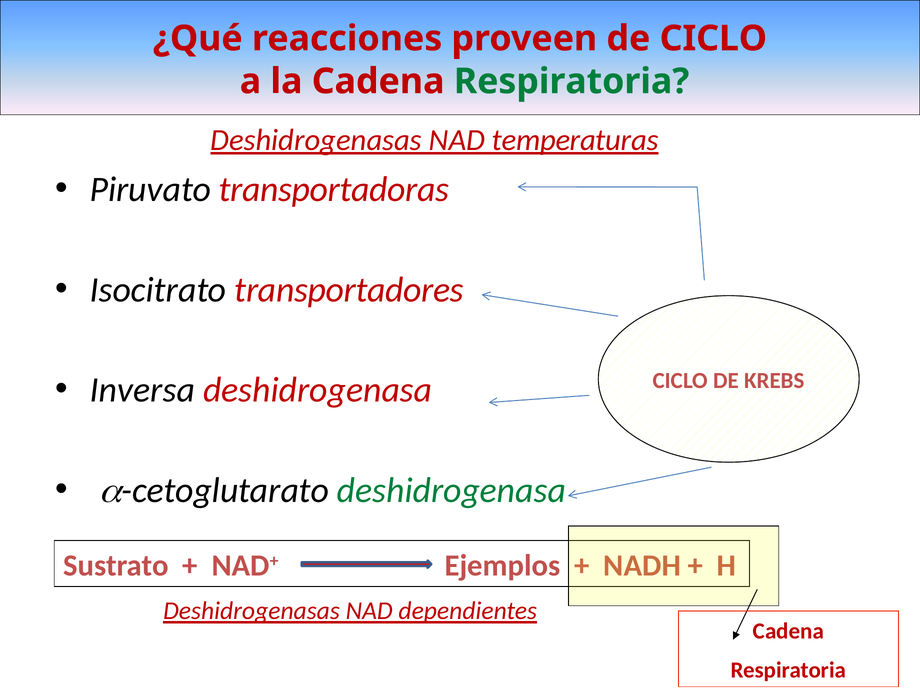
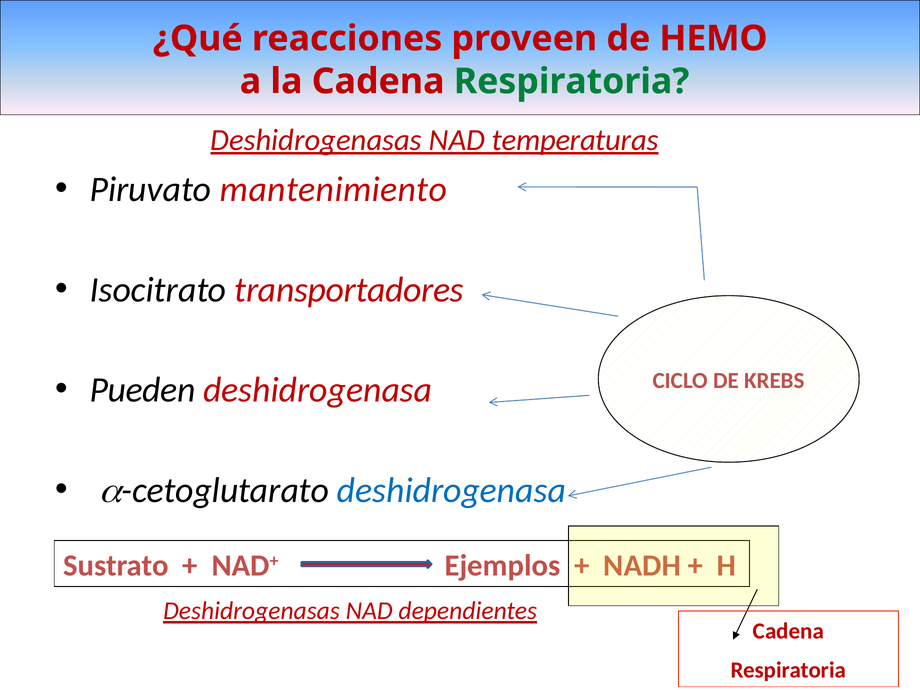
de CICLO: CICLO -> HEMO (713, 39)
transportadoras: transportadoras -> mantenimiento (333, 190)
Inversa: Inversa -> Pueden (143, 390)
deshidrogenasa colour: green -> blue (451, 490)
